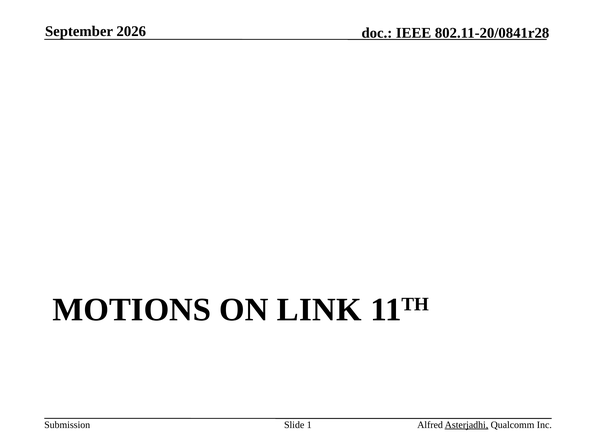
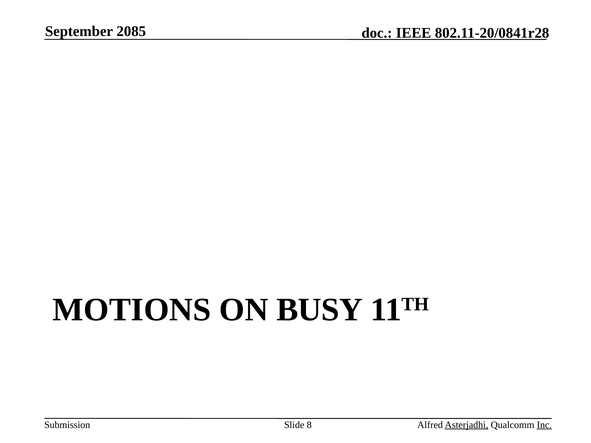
2026: 2026 -> 2085 (131, 31)
LINK: LINK -> BUSY (320, 310)
1: 1 -> 8 (309, 425)
Inc underline: none -> present (544, 425)
